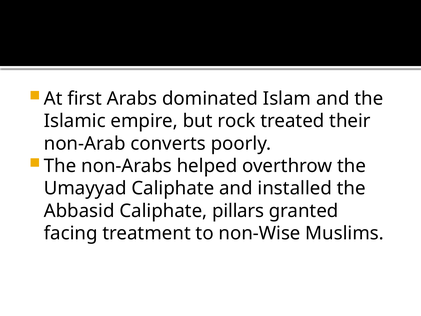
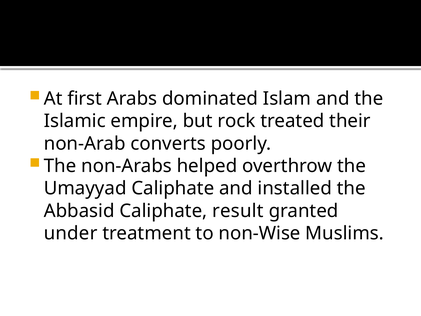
pillars: pillars -> result (238, 211)
facing: facing -> under (71, 233)
